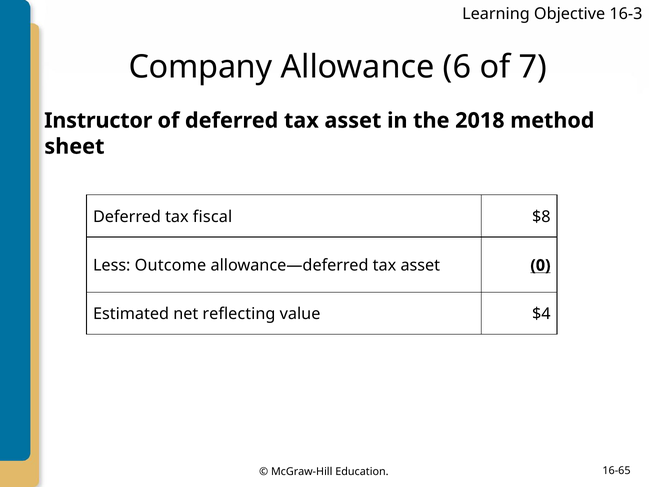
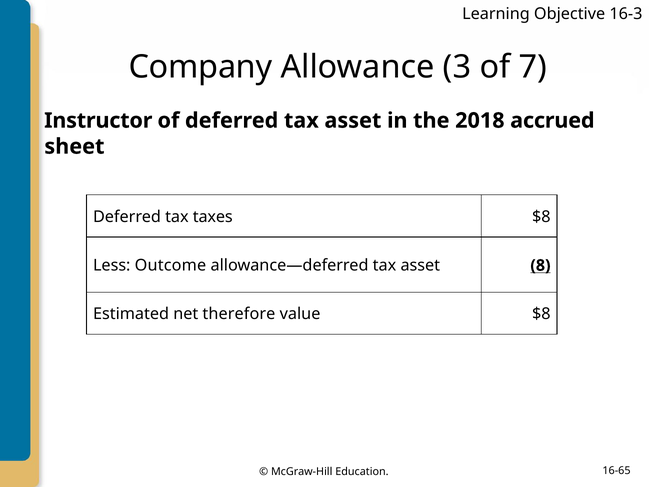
6: 6 -> 3 (457, 67)
method: method -> accrued (552, 121)
fiscal: fiscal -> taxes (213, 217)
0: 0 -> 8 (540, 265)
reflecting: reflecting -> therefore (239, 314)
value $4: $4 -> $8 (541, 314)
